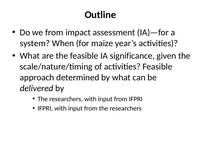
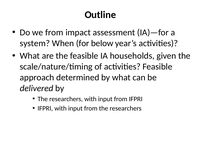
maize: maize -> below (102, 43)
significance: significance -> households (132, 56)
